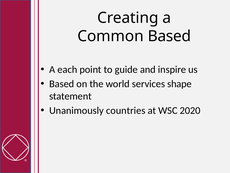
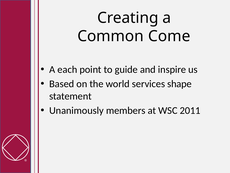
Common Based: Based -> Come (169, 36)
countries: countries -> members (126, 110)
2020: 2020 -> 2011 (190, 110)
